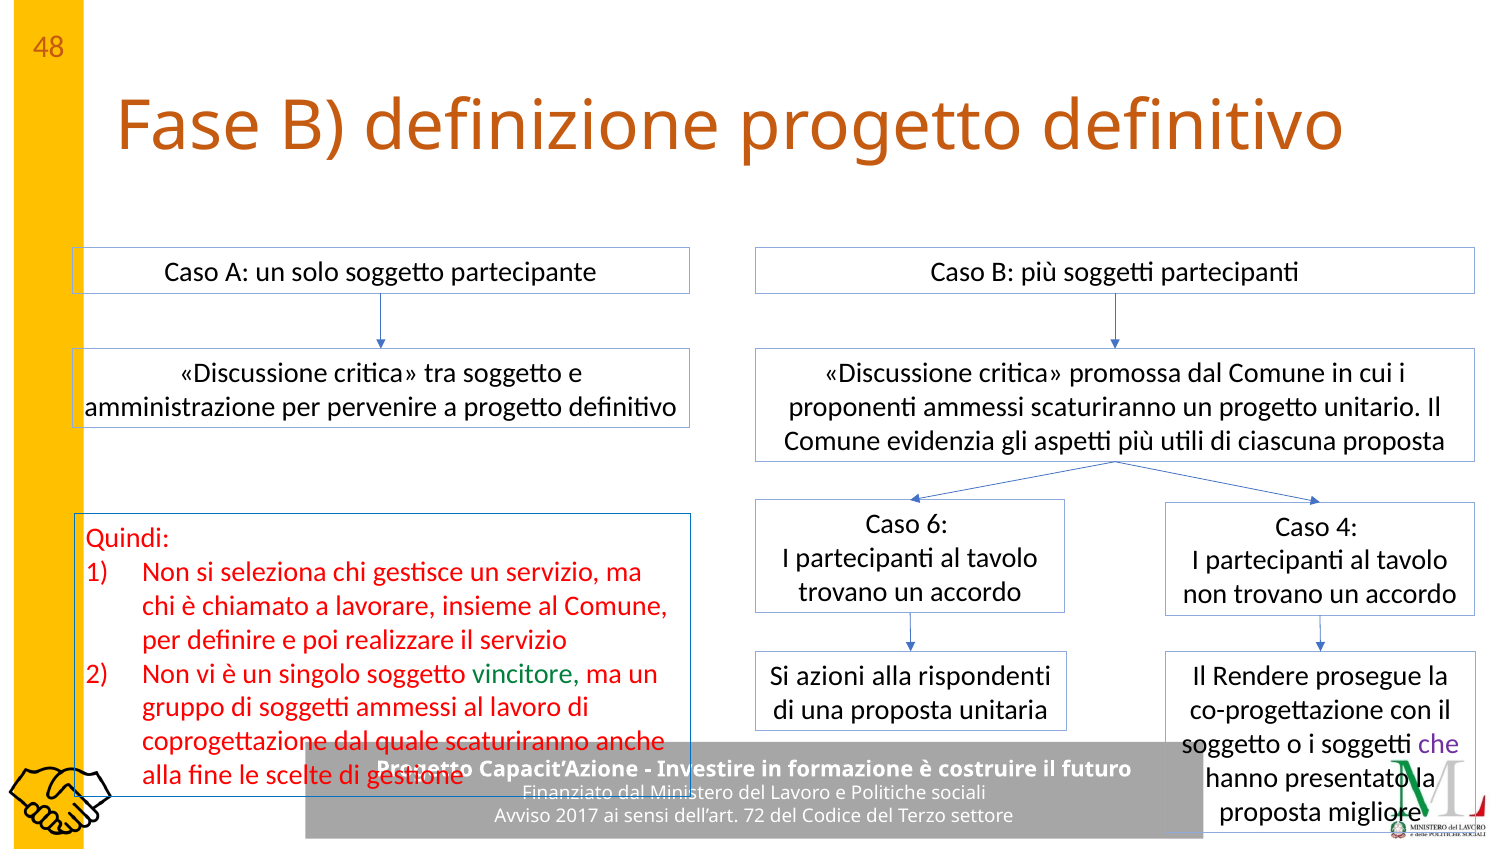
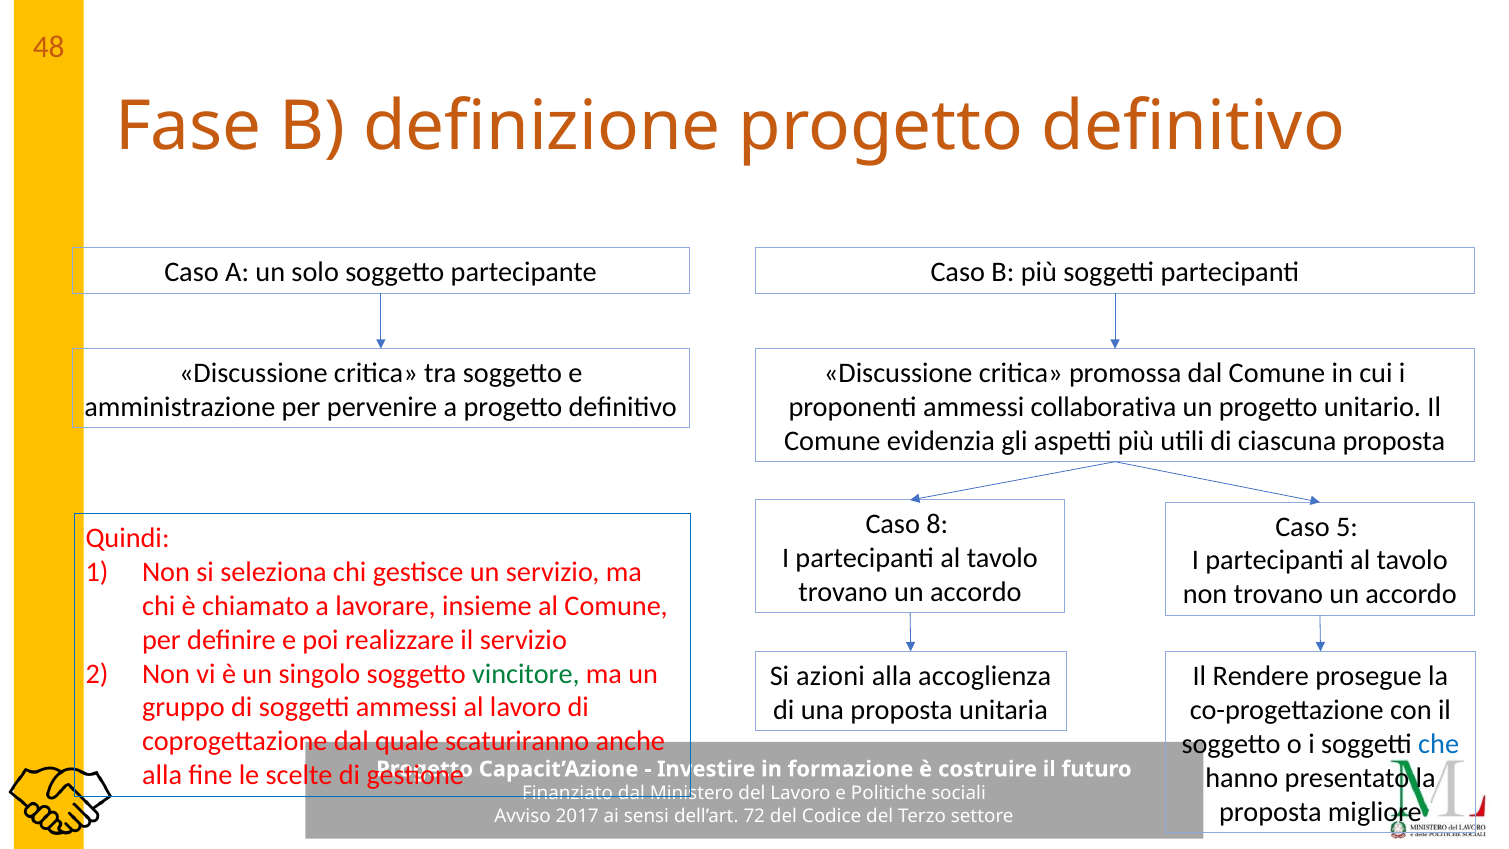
ammessi scaturiranno: scaturiranno -> collaborativa (1104, 407)
6: 6 -> 8 (937, 524)
4: 4 -> 5 (1347, 527)
rispondenti: rispondenti -> accoglienza (985, 676)
che colour: purple -> blue (1439, 744)
